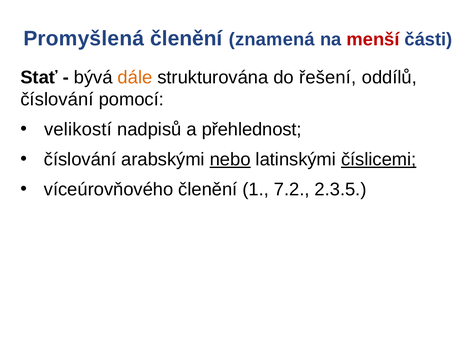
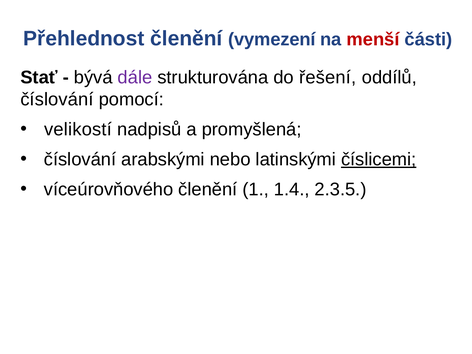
Promyšlená: Promyšlená -> Přehlednost (84, 39)
znamená: znamená -> vymezení (272, 39)
dále colour: orange -> purple (135, 78)
přehlednost: přehlednost -> promyšlená (252, 130)
nebo underline: present -> none (230, 159)
7.2: 7.2 -> 1.4 (292, 189)
